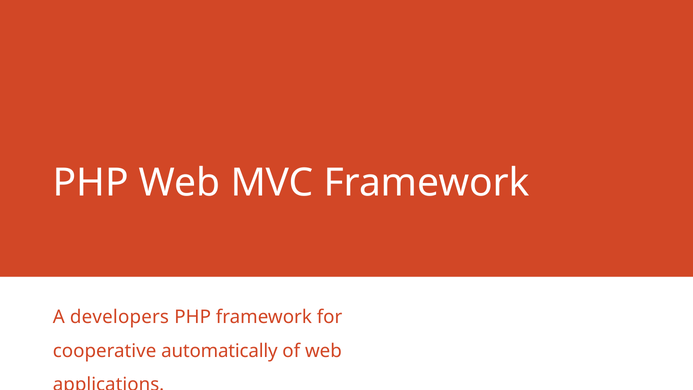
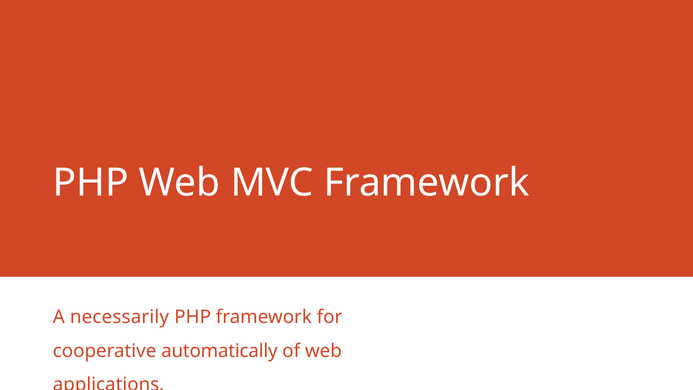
developers: developers -> necessarily (119, 317)
